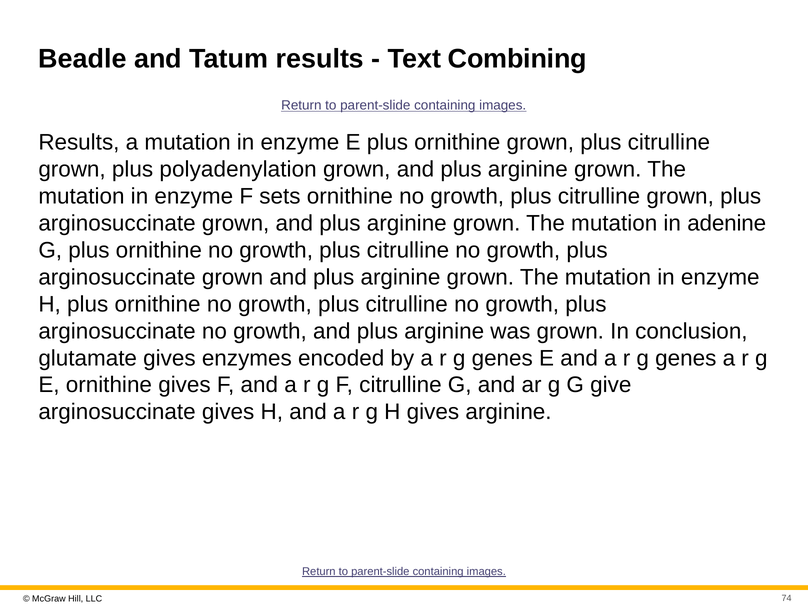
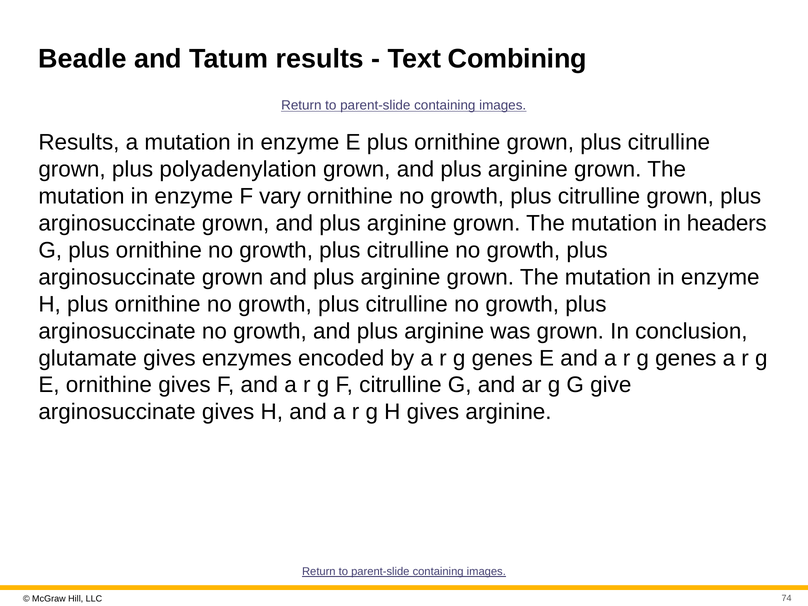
sets: sets -> vary (280, 196)
adenine: adenine -> headers (727, 223)
